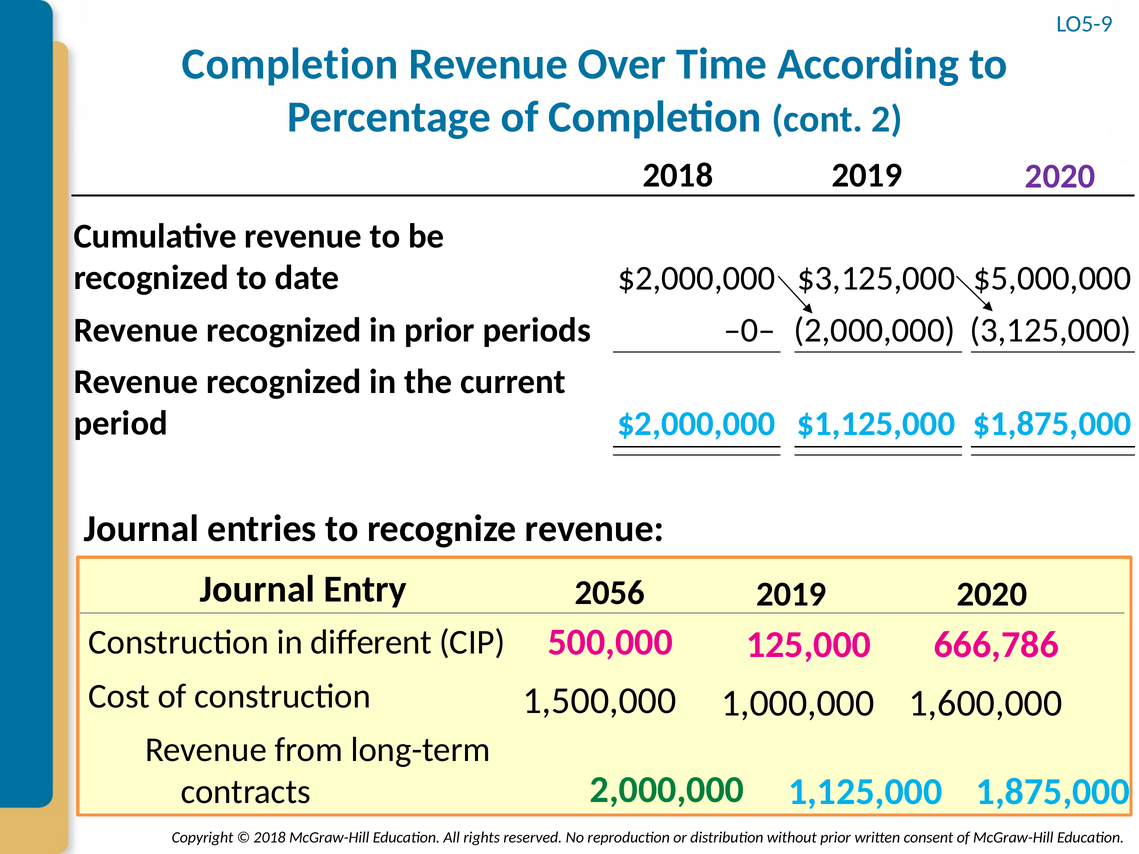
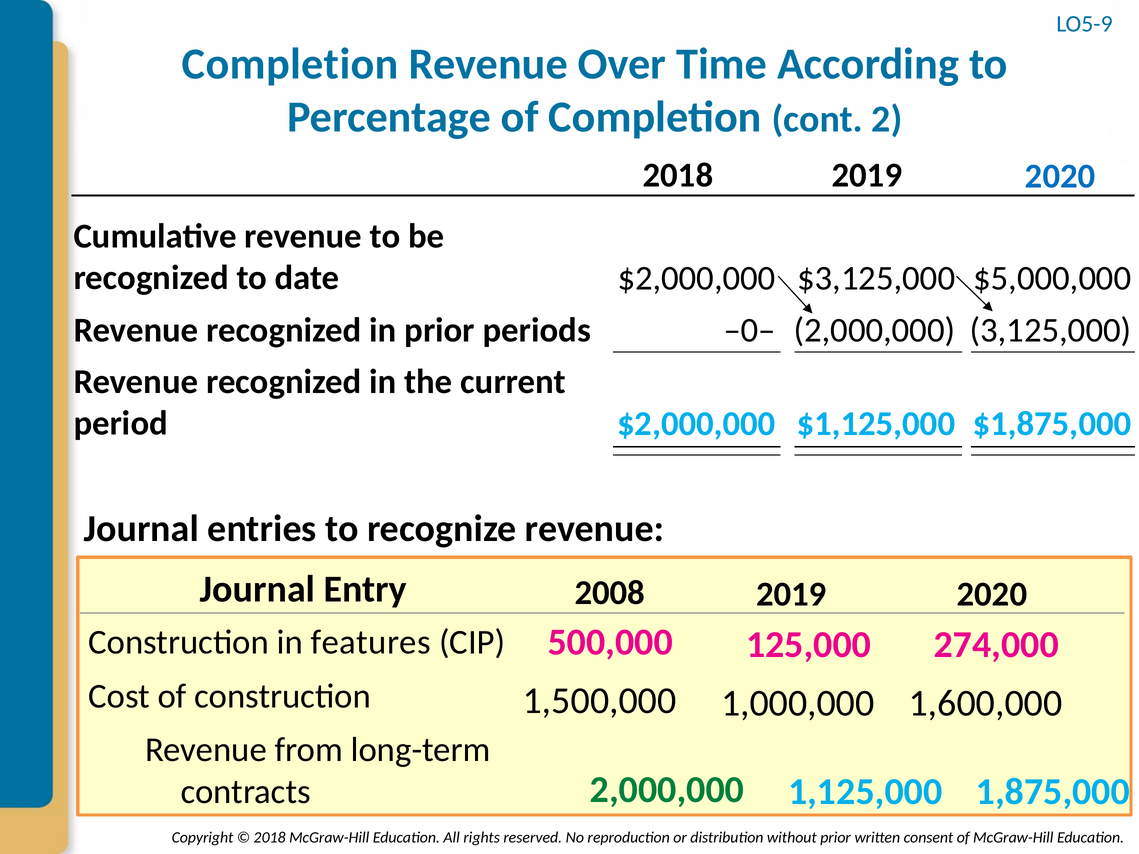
2020 colour: purple -> blue (1060, 177)
2056: 2056 -> 2008 (610, 593)
different: different -> features (371, 643)
666,786: 666,786 -> 274,000 (996, 645)
